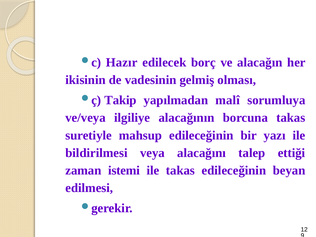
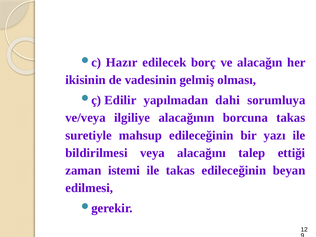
Takip: Takip -> Edilir (120, 100)
malî: malî -> dahi (228, 100)
